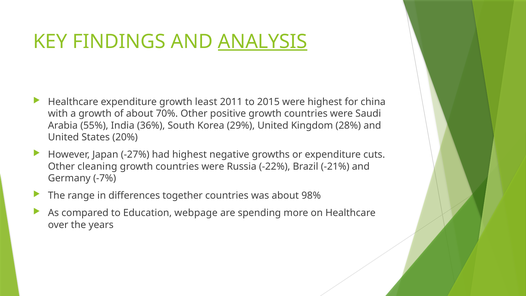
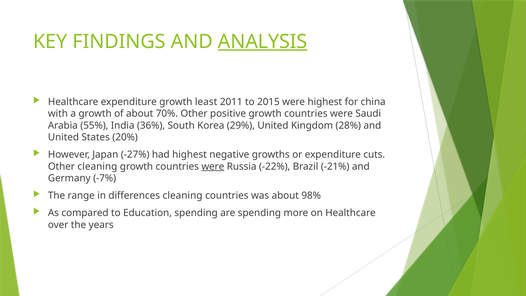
were underline: none -> present (213, 166)
differences together: together -> cleaning (183, 196)
Education webpage: webpage -> spending (196, 213)
